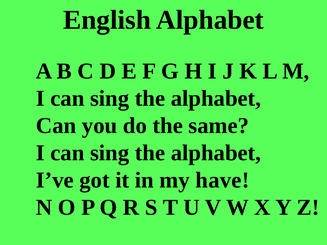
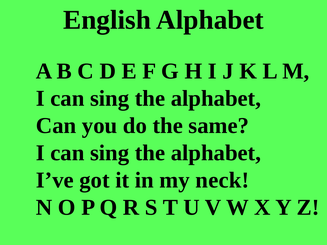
have: have -> neck (222, 180)
